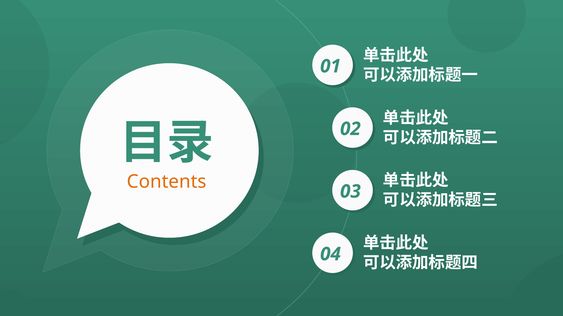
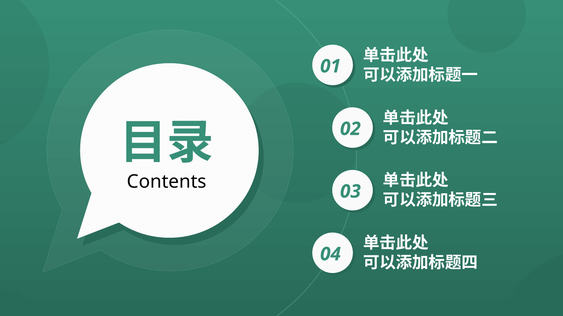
Contents colour: orange -> black (167, 182)
